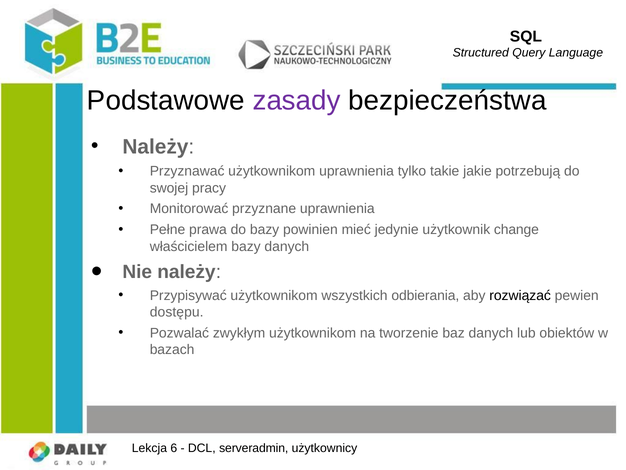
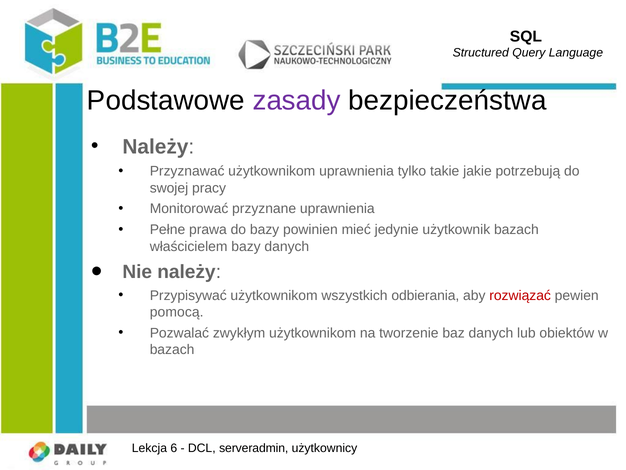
użytkownik change: change -> bazach (516, 230)
rozwiązać colour: black -> red (520, 295)
dostępu: dostępu -> pomocą (177, 312)
